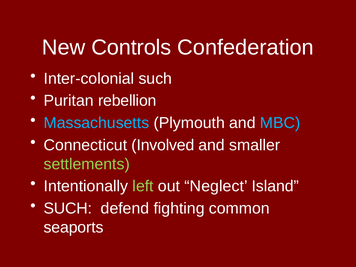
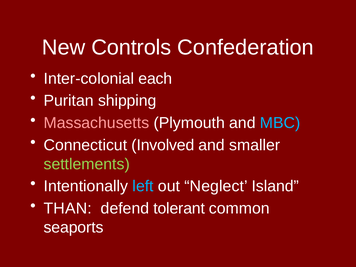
Inter-colonial such: such -> each (155, 79)
rebellion: rebellion -> shipping (127, 101)
Massachusetts colour: light blue -> pink (96, 123)
left colour: light green -> light blue (143, 186)
SUCH: SUCH -> THAN (68, 208)
fighting: fighting -> tolerant (179, 208)
